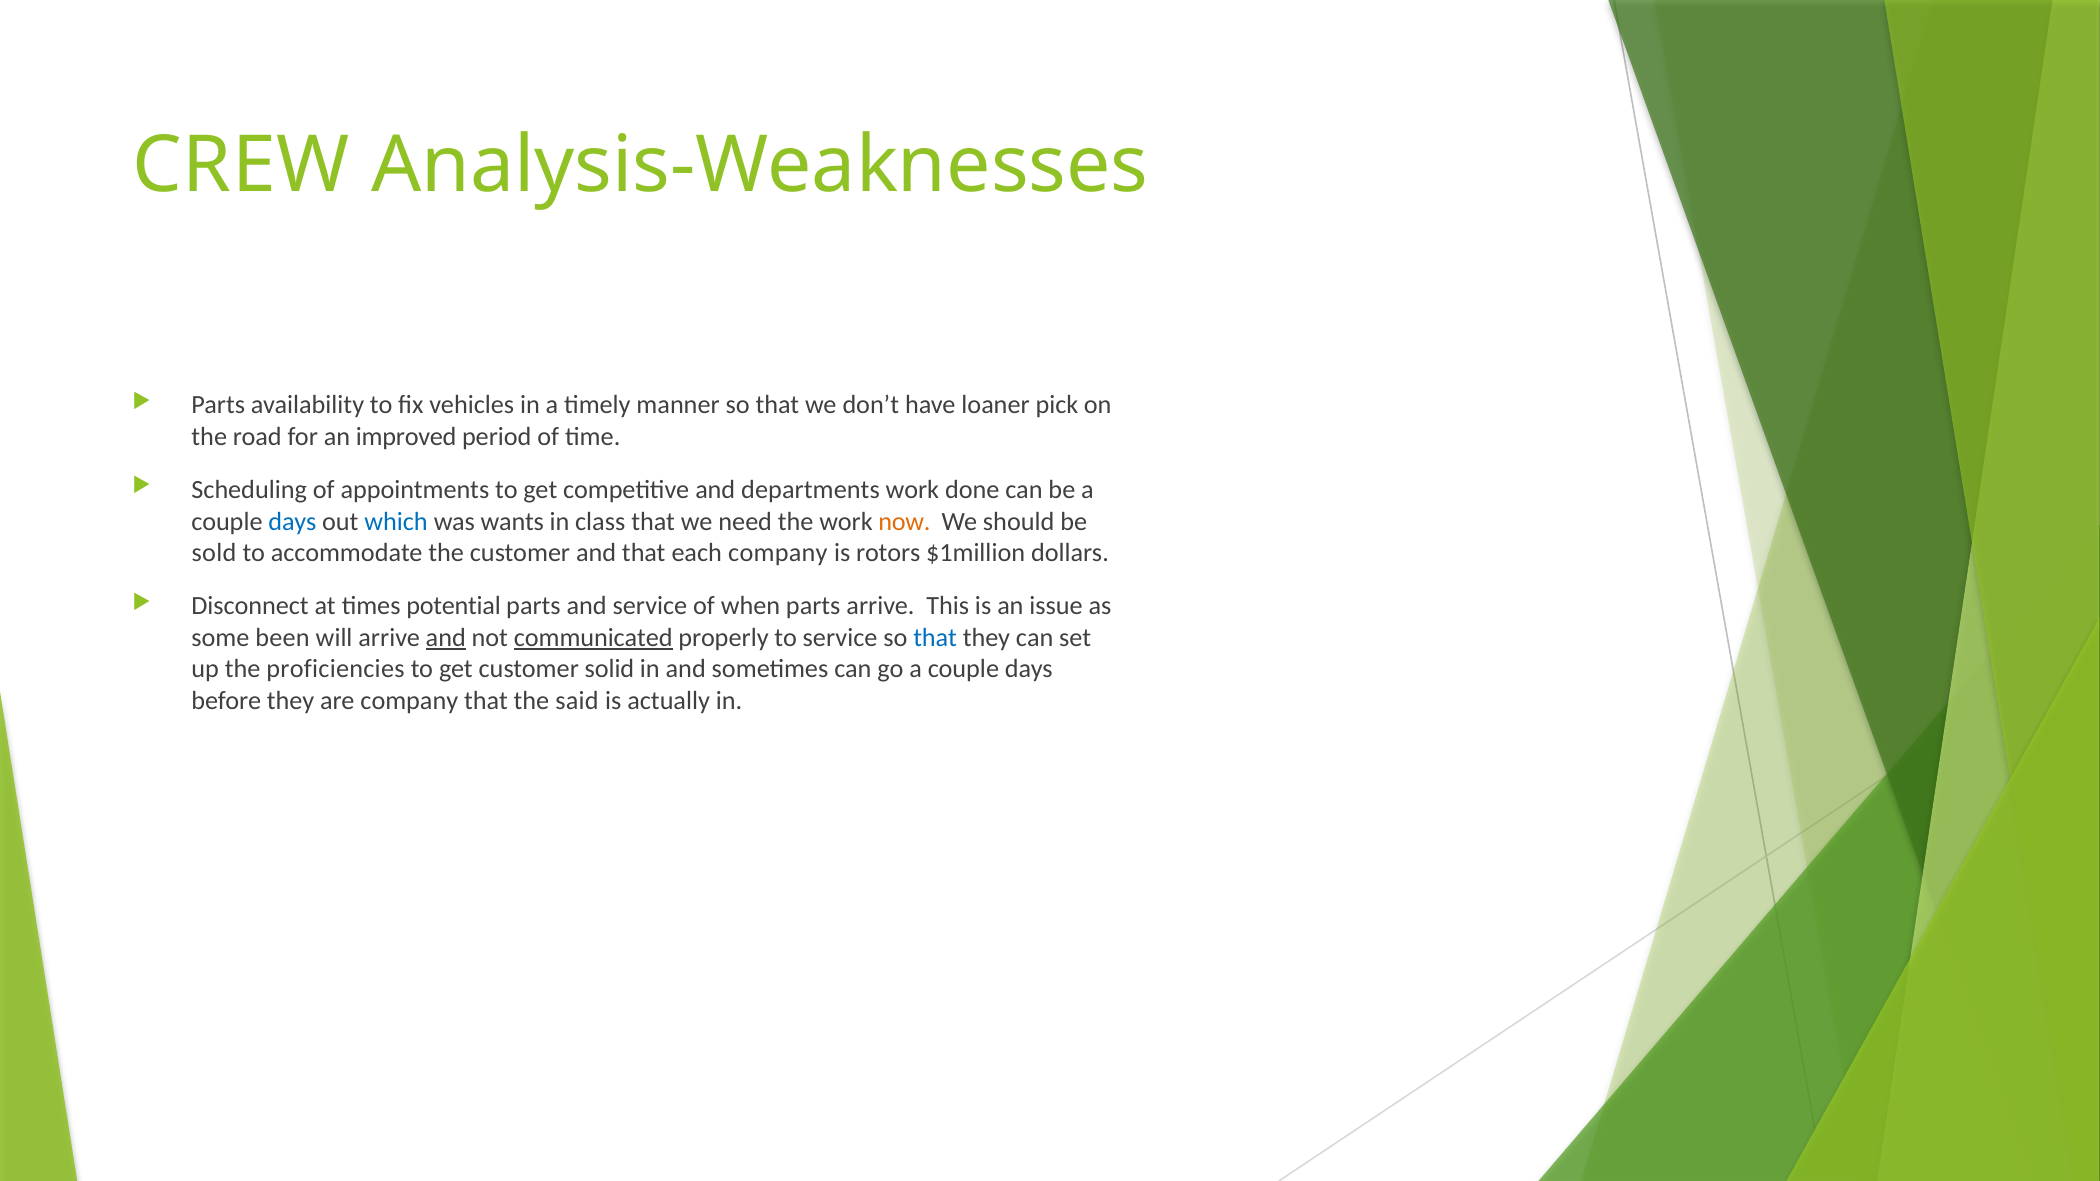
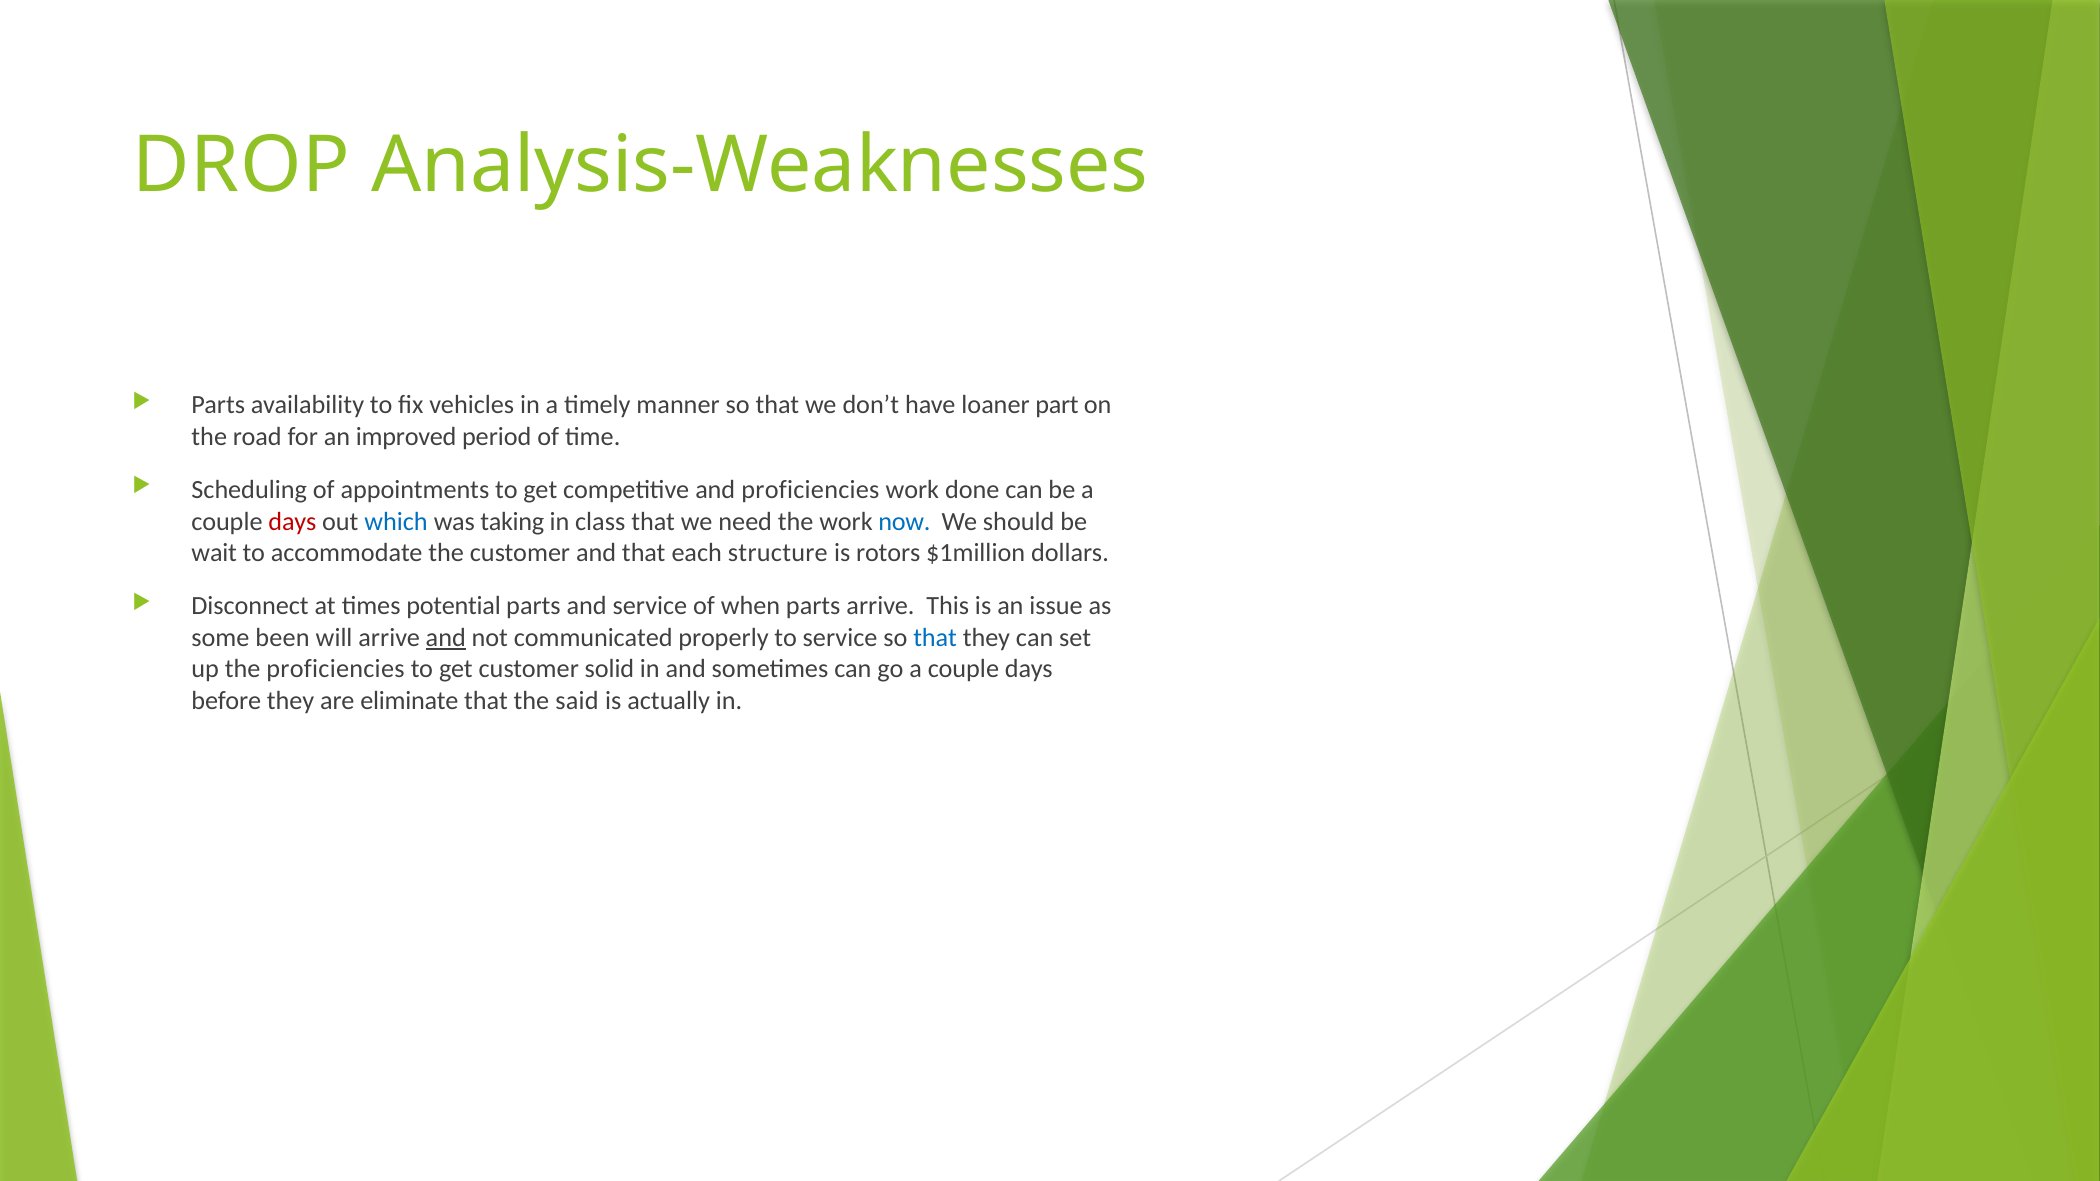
CREW: CREW -> DROP (241, 166)
pick: pick -> part (1057, 405)
and departments: departments -> proficiencies (810, 490)
days colour: blue -> red (292, 522)
wants: wants -> taking (512, 522)
now colour: orange -> blue (904, 522)
sold: sold -> wait (214, 553)
each company: company -> structure (778, 553)
communicated underline: present -> none (593, 638)
are company: company -> eliminate (409, 701)
